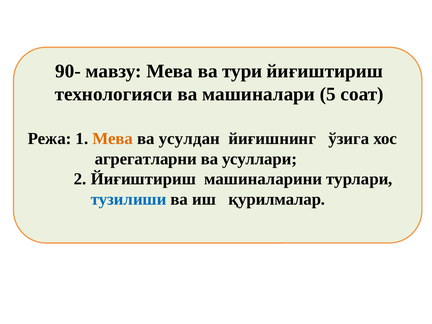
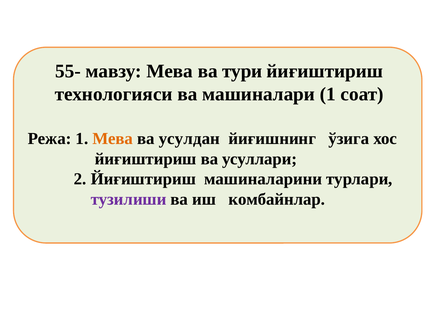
90-: 90- -> 55- (68, 71)
машиналари 5: 5 -> 1 (328, 94)
агрегатларни: агрегатларни -> йиғиштириш (146, 159)
тузилиши colour: blue -> purple (129, 199)
қурилмалар: қурилмалар -> комбайнлар (277, 199)
